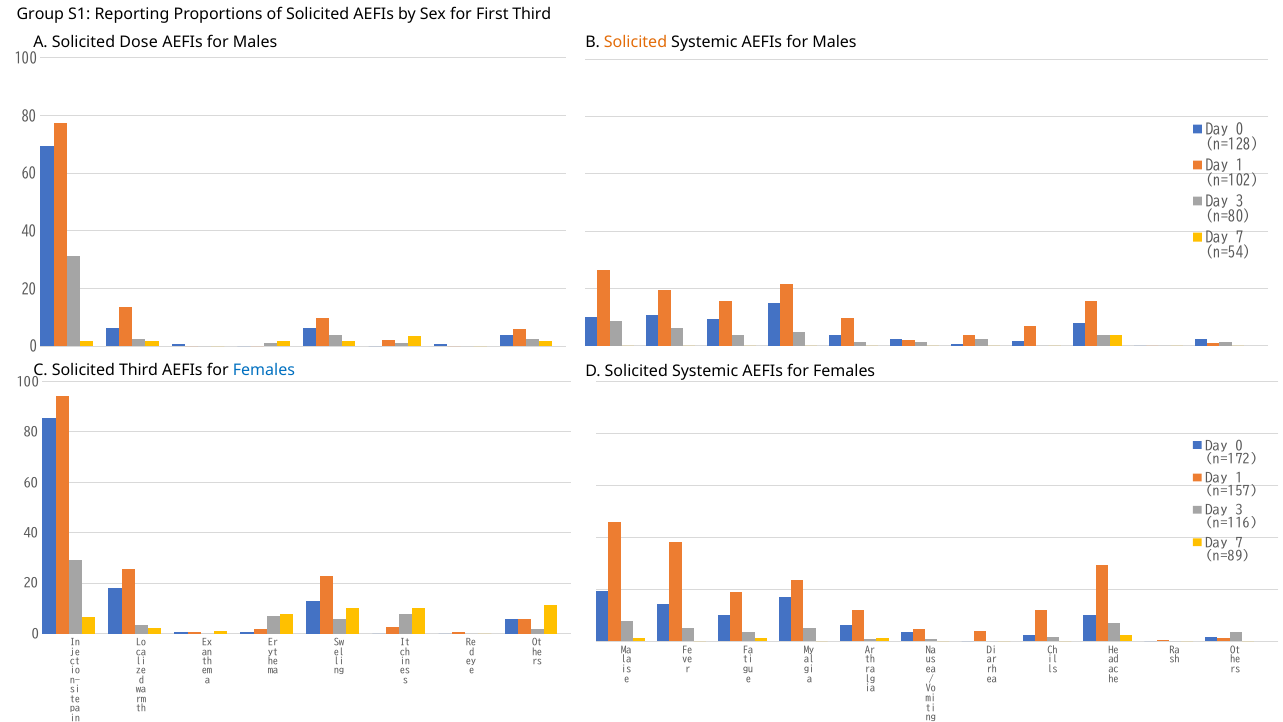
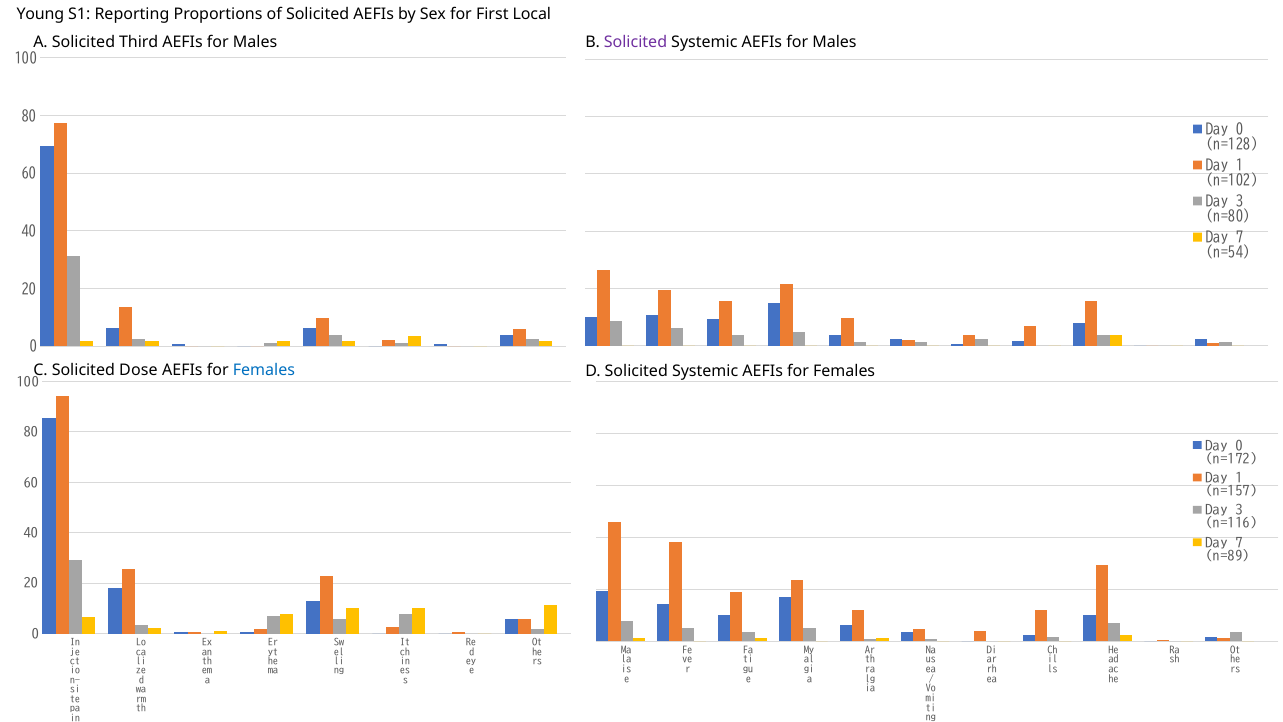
Group: Group -> Young (40, 15)
First Third: Third -> Local (532, 15)
Dose: Dose -> Third (139, 42)
Solicited colour: orange -> purple (635, 42)
Solicited Third: Third -> Dose (138, 370)
